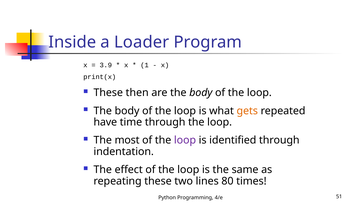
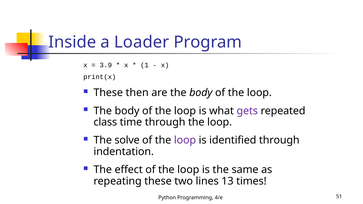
gets colour: orange -> purple (247, 111)
have: have -> class (105, 122)
most: most -> solve (127, 140)
80: 80 -> 13 (227, 181)
